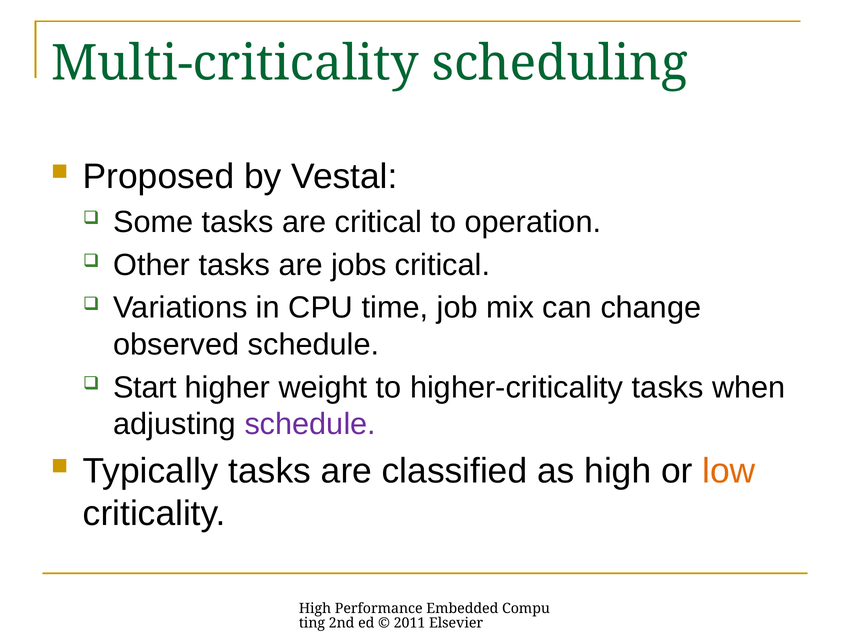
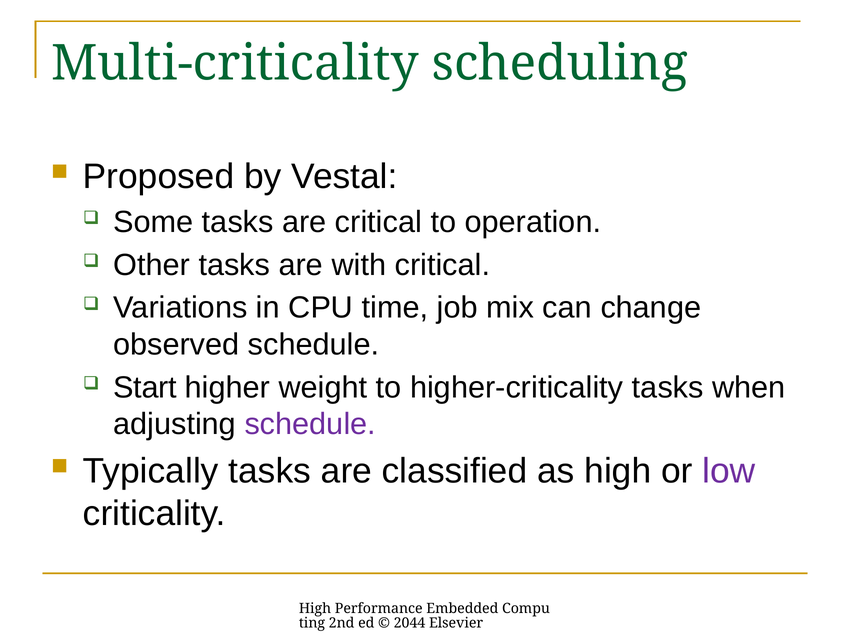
jobs: jobs -> with (359, 265)
low colour: orange -> purple (729, 472)
2011: 2011 -> 2044 (410, 623)
